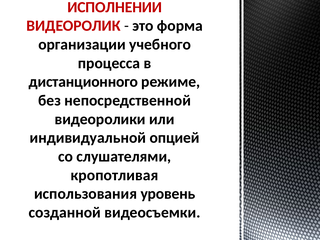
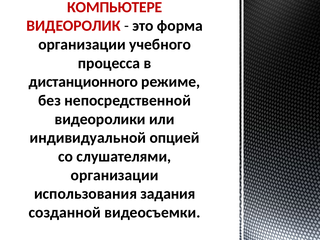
ИСПОЛНЕНИИ: ИСПОЛНЕНИИ -> КОМПЬЮТЕРЕ (115, 7)
кропотливая: кропотливая -> организации (115, 175)
уровень: уровень -> задания (168, 194)
